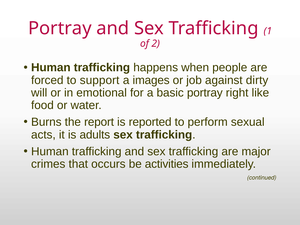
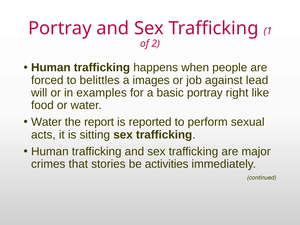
support: support -> belittles (100, 80)
dirty: dirty -> lead (257, 80)
emotional: emotional -> examples (102, 93)
Burns: Burns -> Water (46, 122)
adults: adults -> sitting (95, 135)
occurs: occurs -> stories (108, 164)
